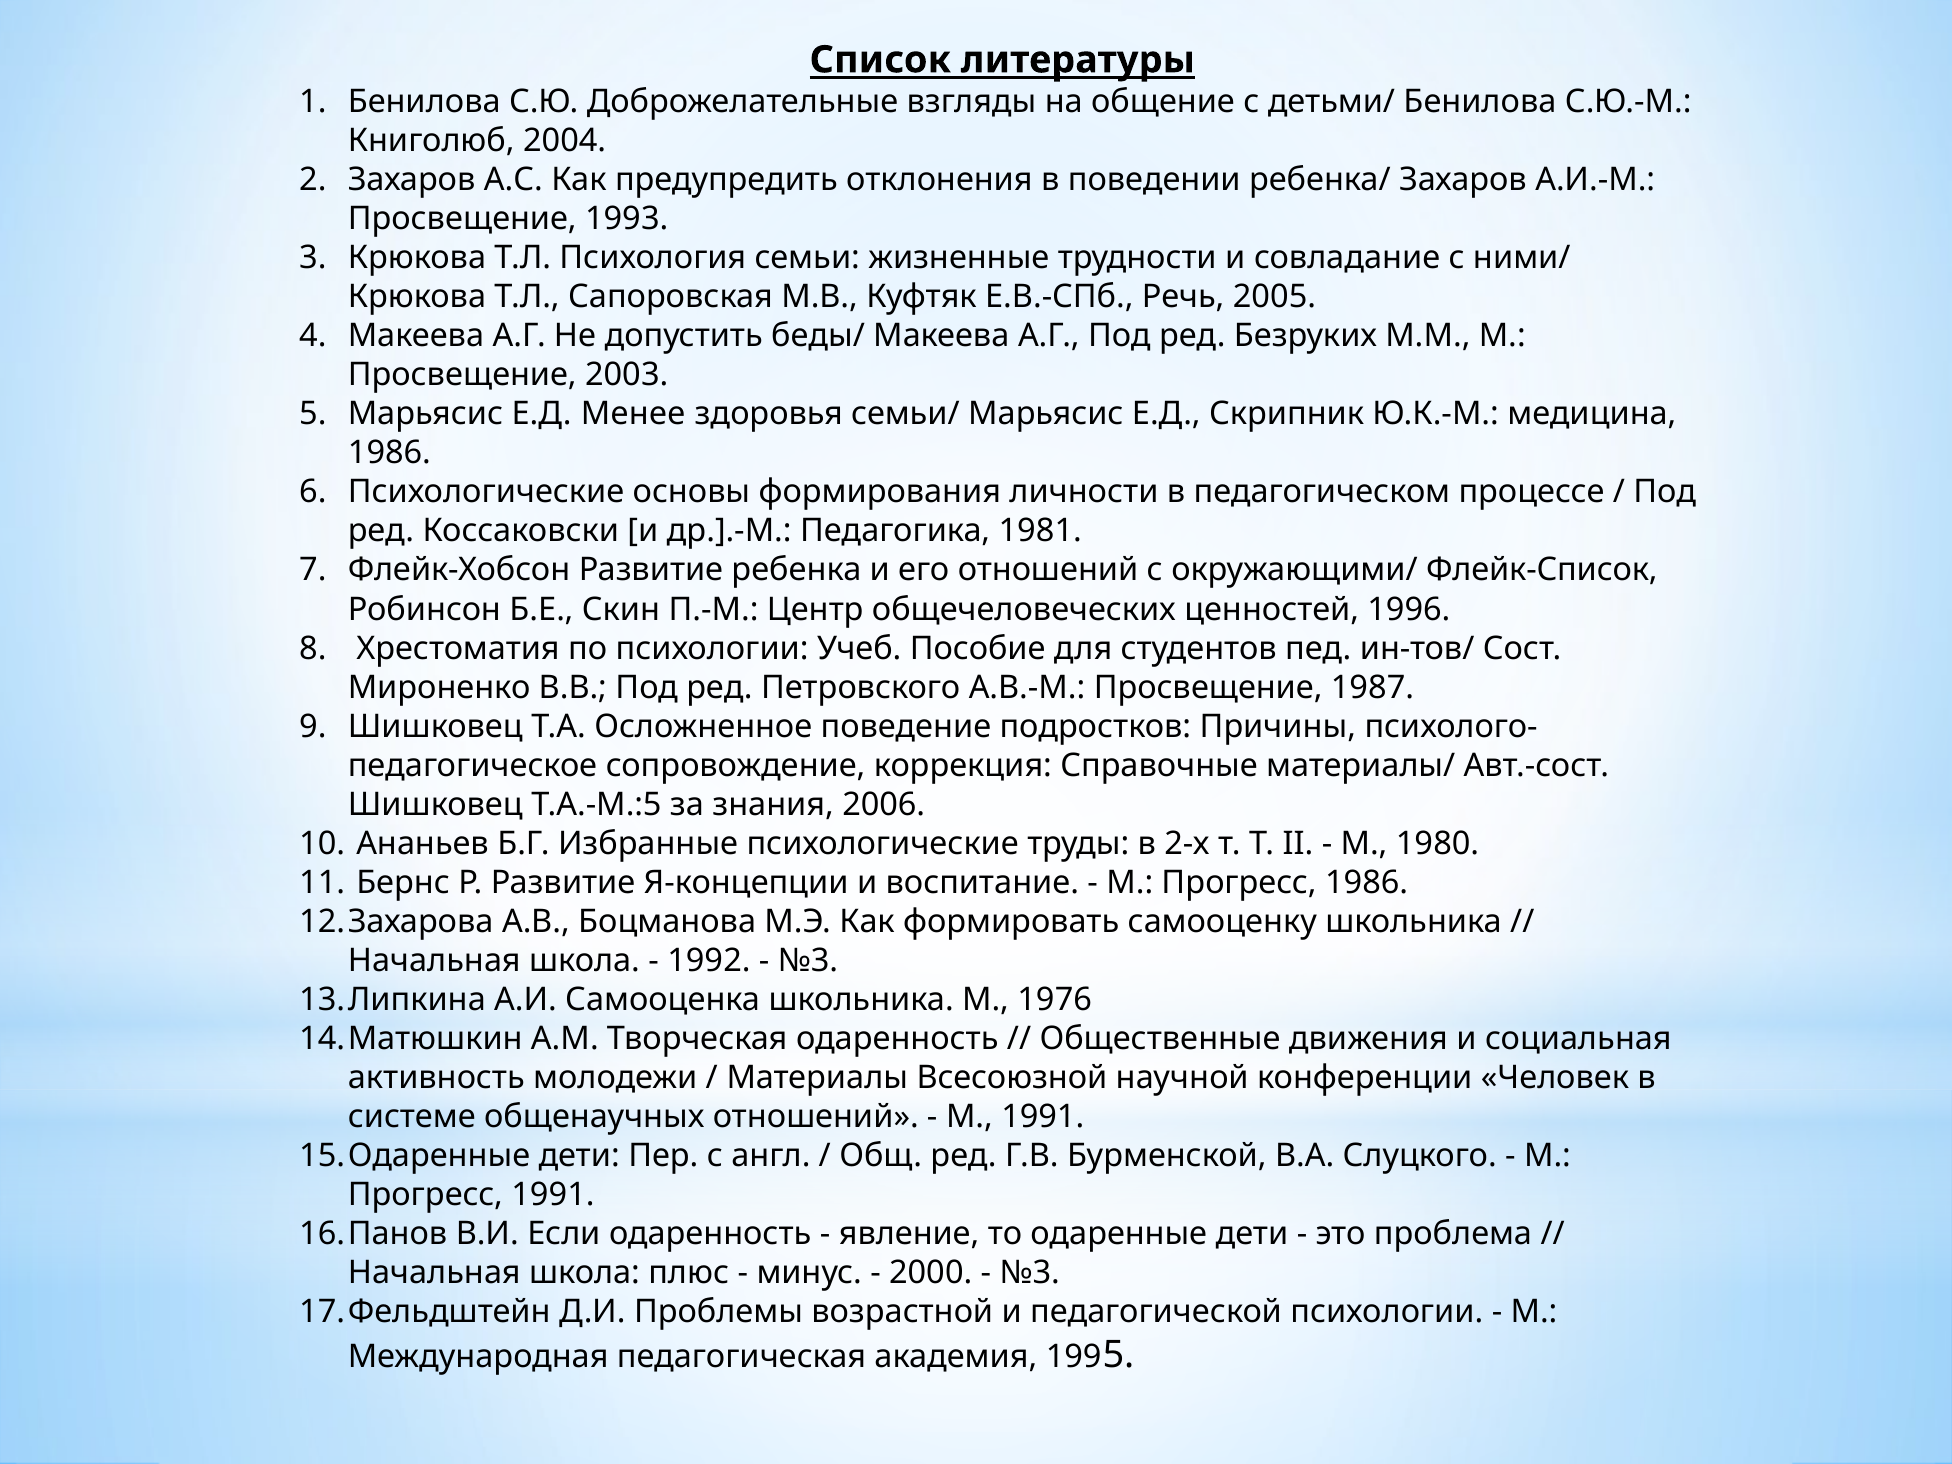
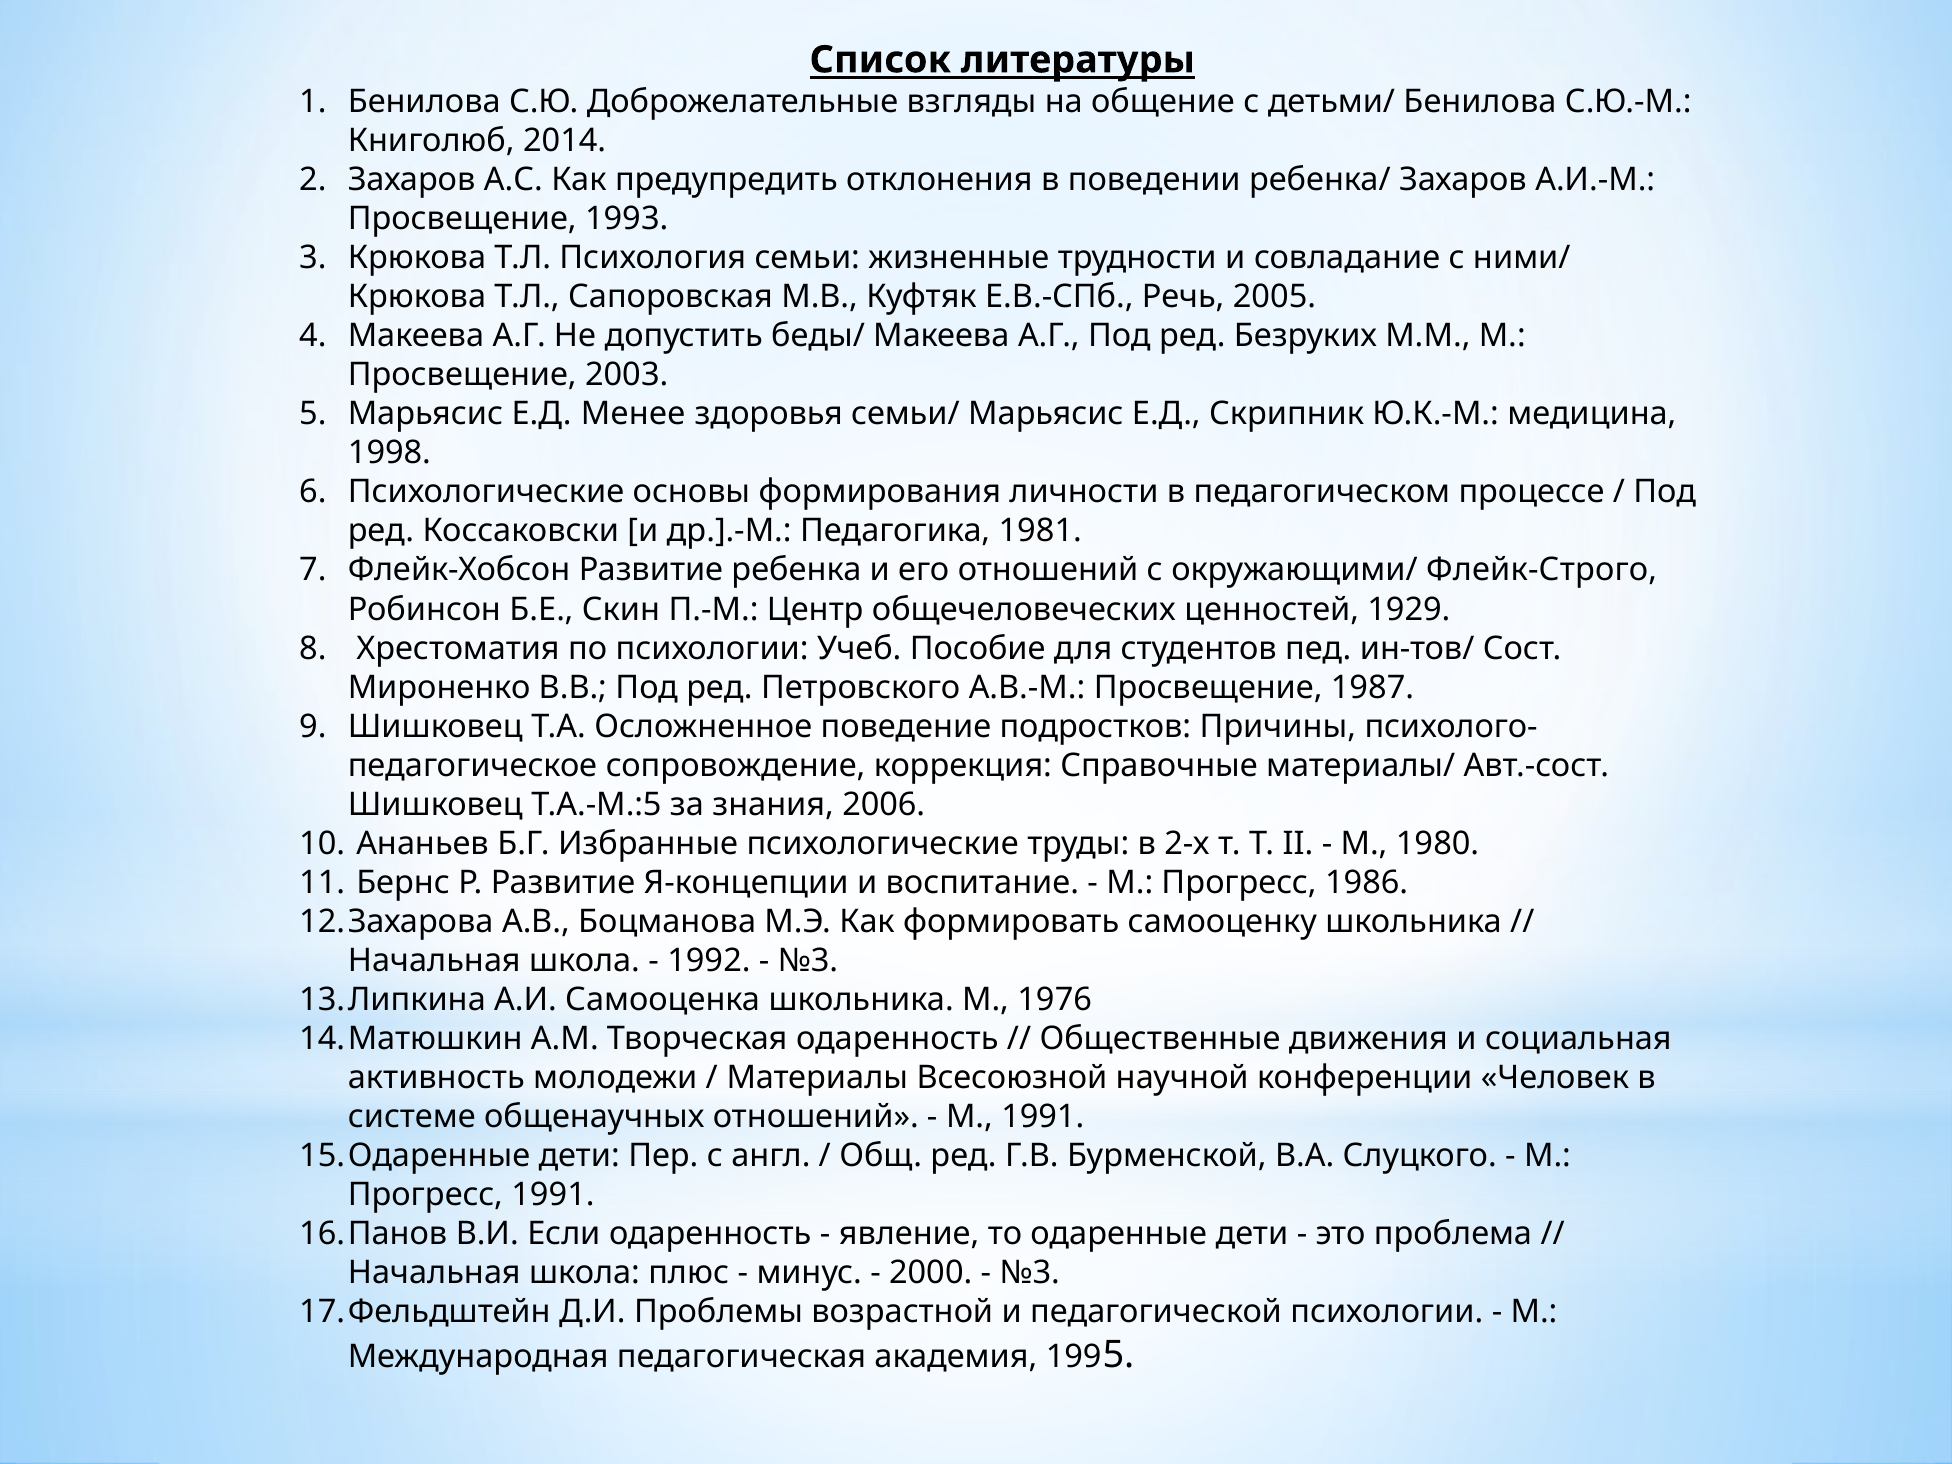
2004: 2004 -> 2014 (565, 141)
1986: 1986 -> 1998 (389, 453)
Флейк-Список: Флейк-Список -> Флейк-Строго (1542, 570)
1996: 1996 -> 1929 (1409, 609)
